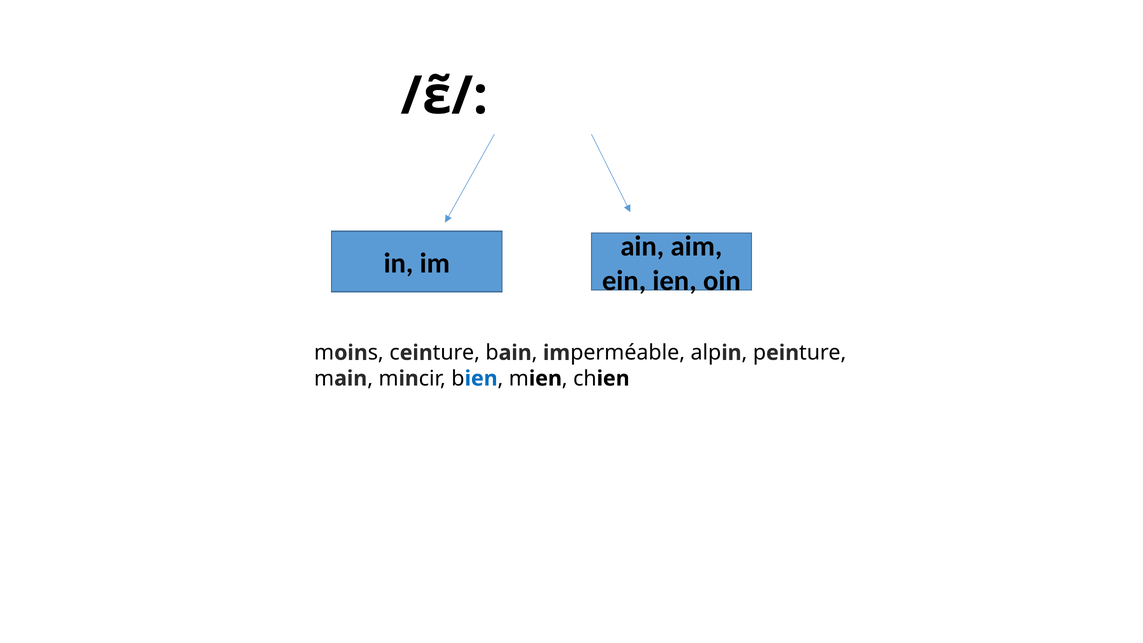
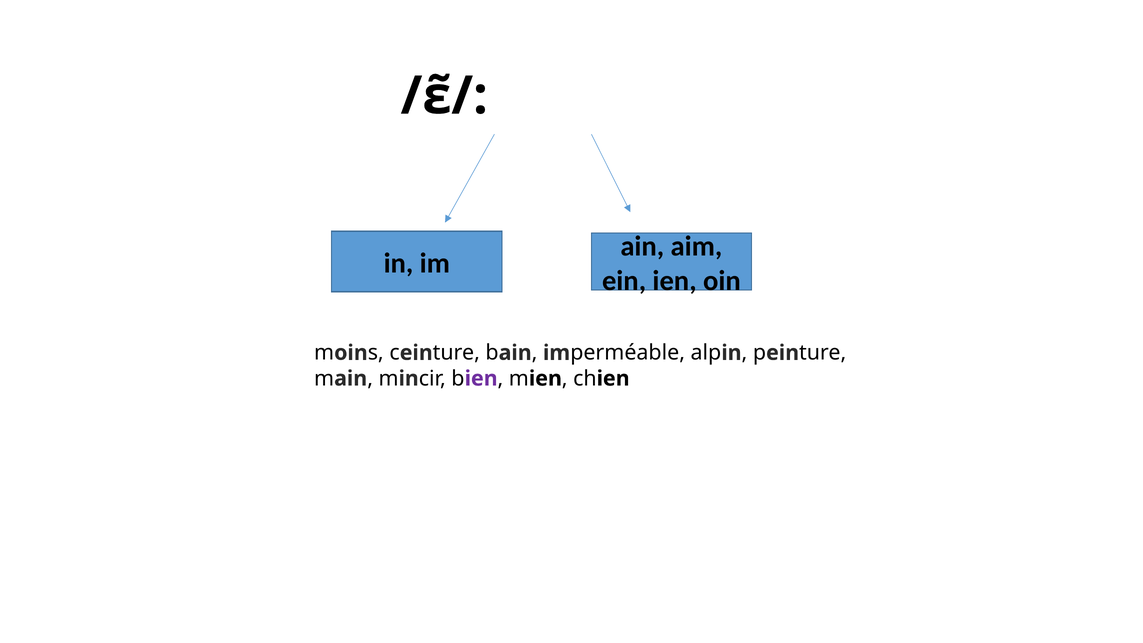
ien colour: blue -> purple (481, 378)
